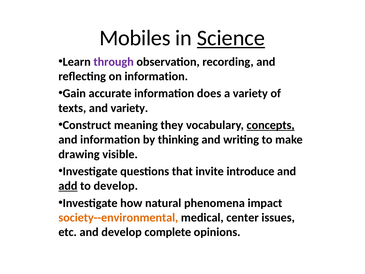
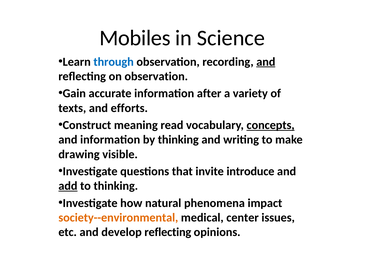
Science underline: present -> none (231, 38)
through colour: purple -> blue (114, 62)
and underline: none -> present (266, 62)
on information: information -> observation (156, 76)
does: does -> after (209, 93)
and variety: variety -> efforts (129, 108)
they: they -> read (172, 125)
to develop: develop -> thinking (116, 186)
develop complete: complete -> reflecting (168, 232)
